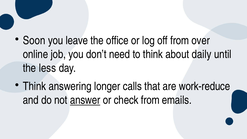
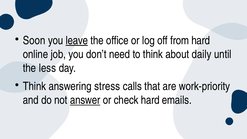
leave underline: none -> present (77, 40)
from over: over -> hard (201, 40)
longer: longer -> stress (107, 86)
work-reduce: work-reduce -> work-priority (204, 86)
check from: from -> hard (150, 100)
